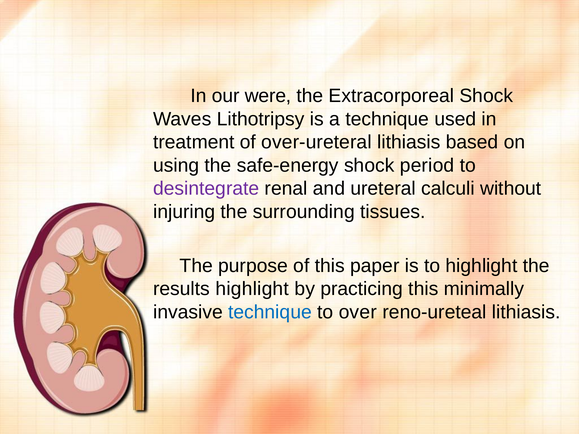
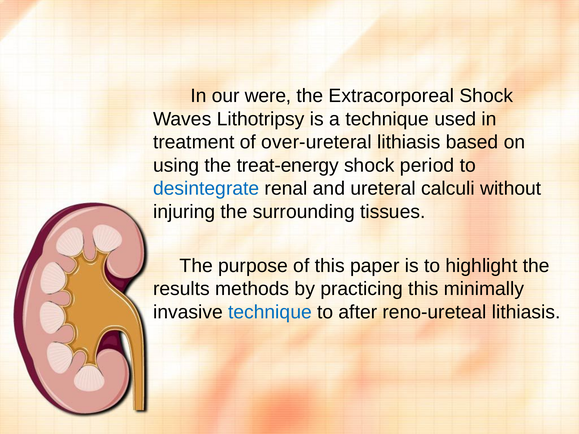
safe-energy: safe-energy -> treat-energy (288, 165)
desintegrate colour: purple -> blue (206, 189)
results highlight: highlight -> methods (252, 289)
over: over -> after (358, 312)
